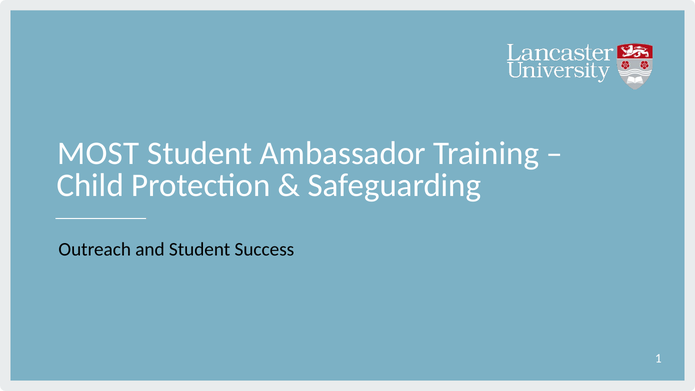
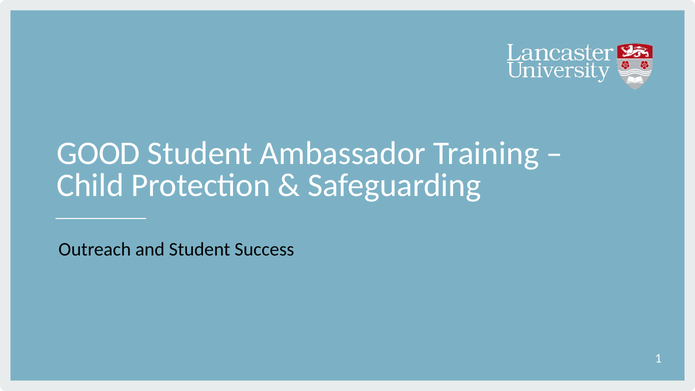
MOST: MOST -> GOOD (98, 154)
